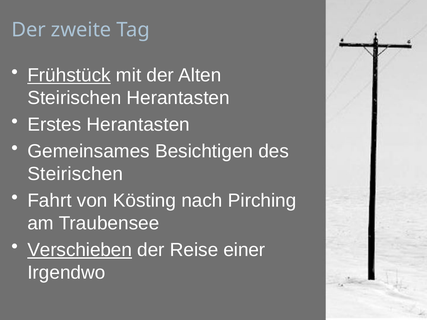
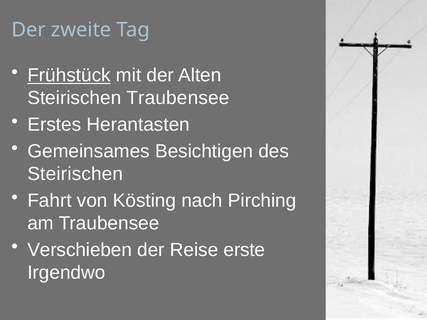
Steirischen Herantasten: Herantasten -> Traubensee (178, 98)
Verschieben underline: present -> none (80, 250)
einer: einer -> erste (244, 250)
